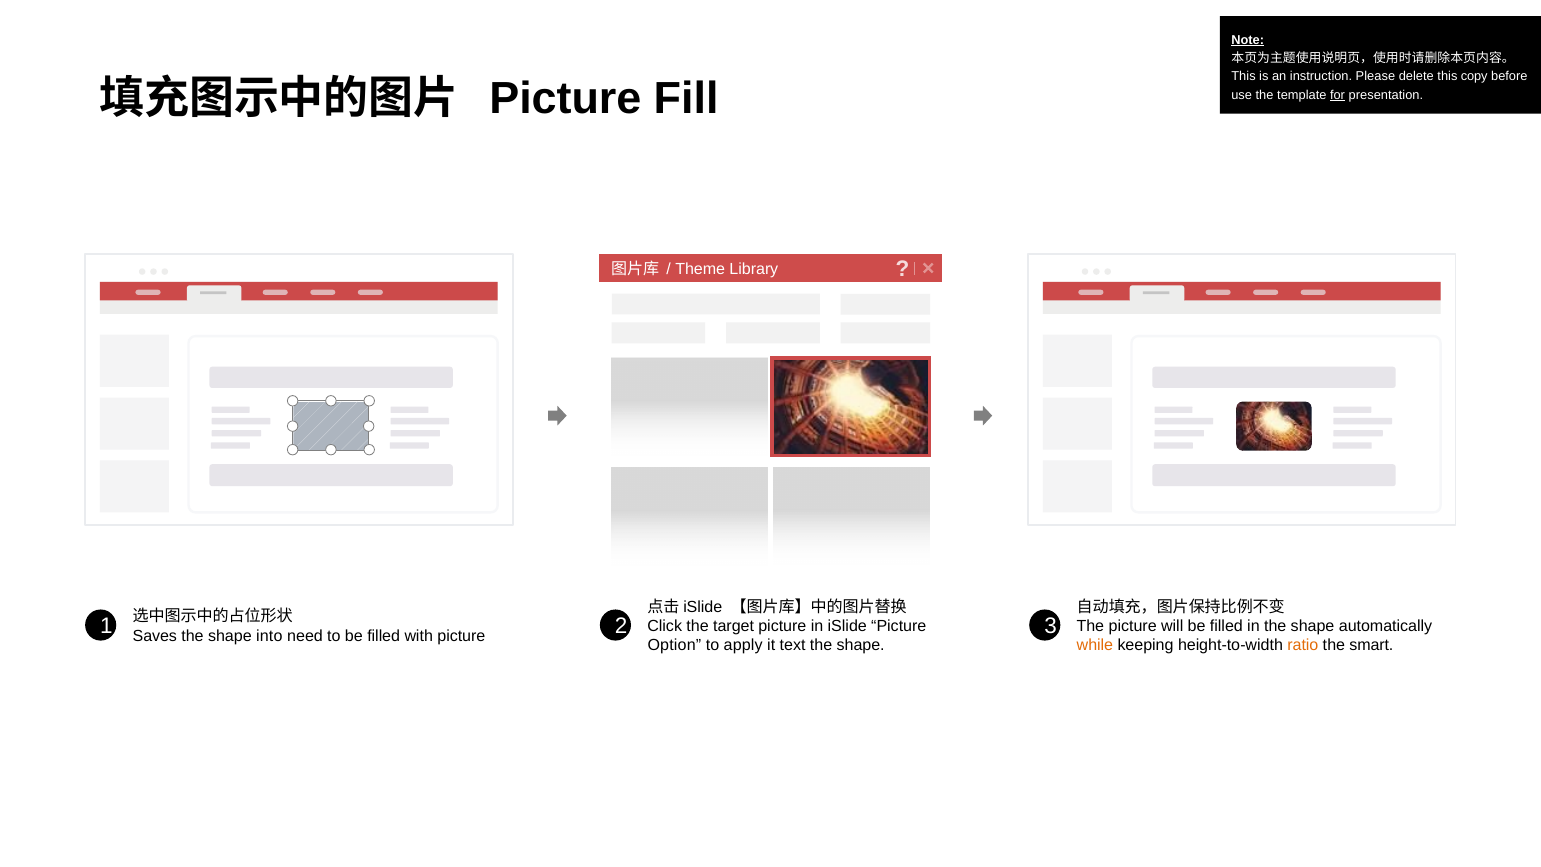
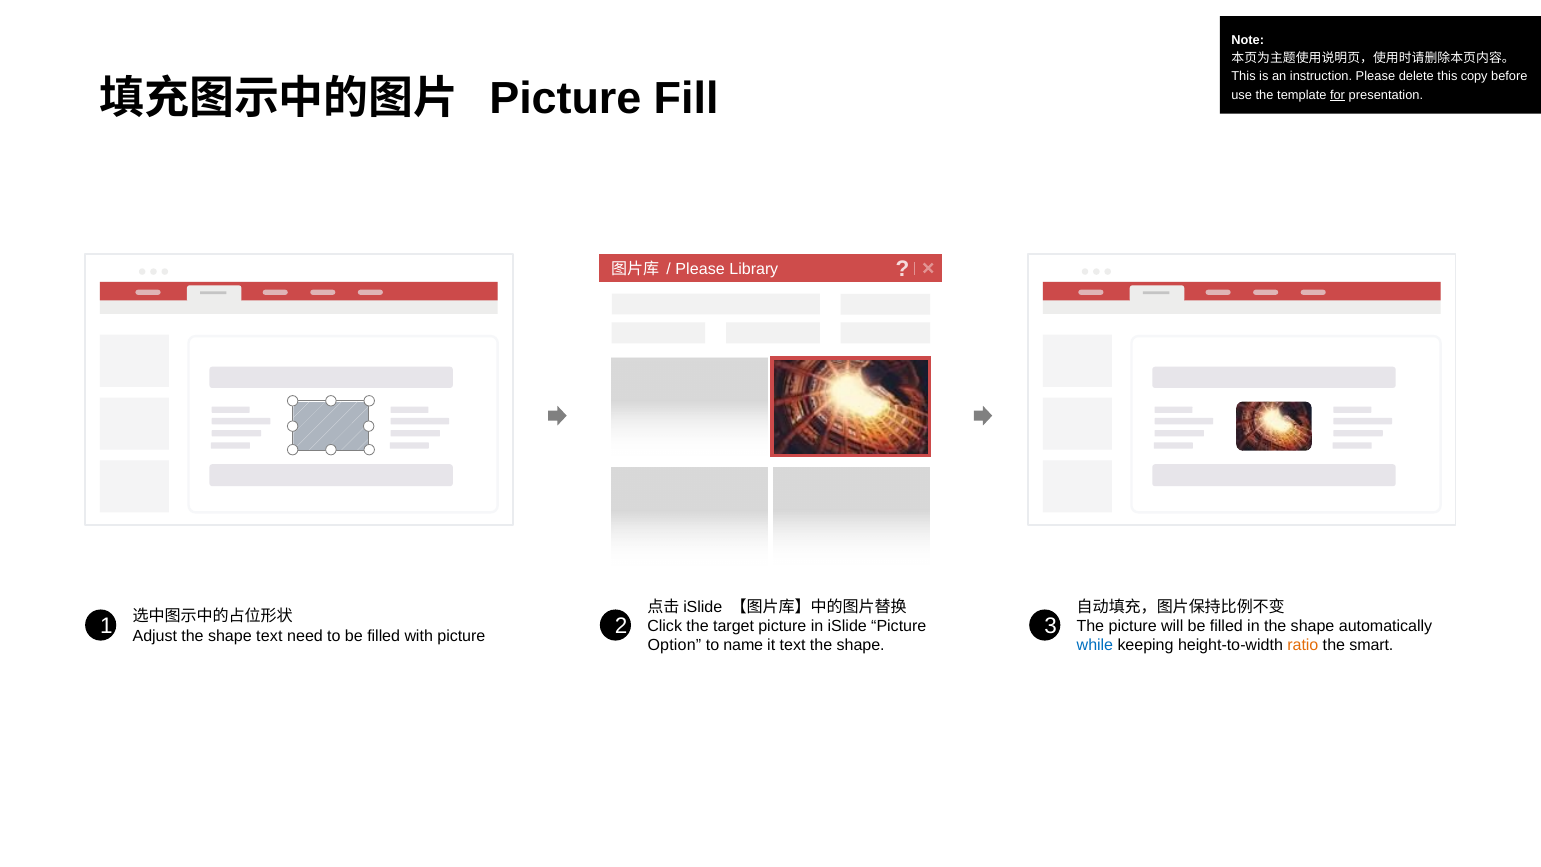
Note underline: present -> none (1248, 40)
Theme: Theme -> Please (700, 269)
Saves: Saves -> Adjust (155, 636)
shape into: into -> text (269, 636)
apply: apply -> name (743, 645)
while colour: orange -> blue (1095, 645)
